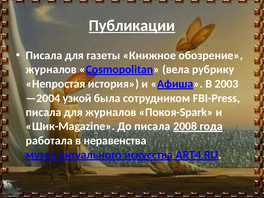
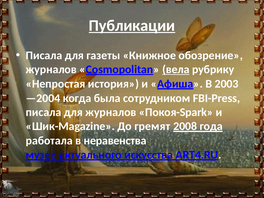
вела underline: none -> present (176, 69)
узкой: узкой -> когда (77, 98)
До писала: писала -> гремят (152, 126)
